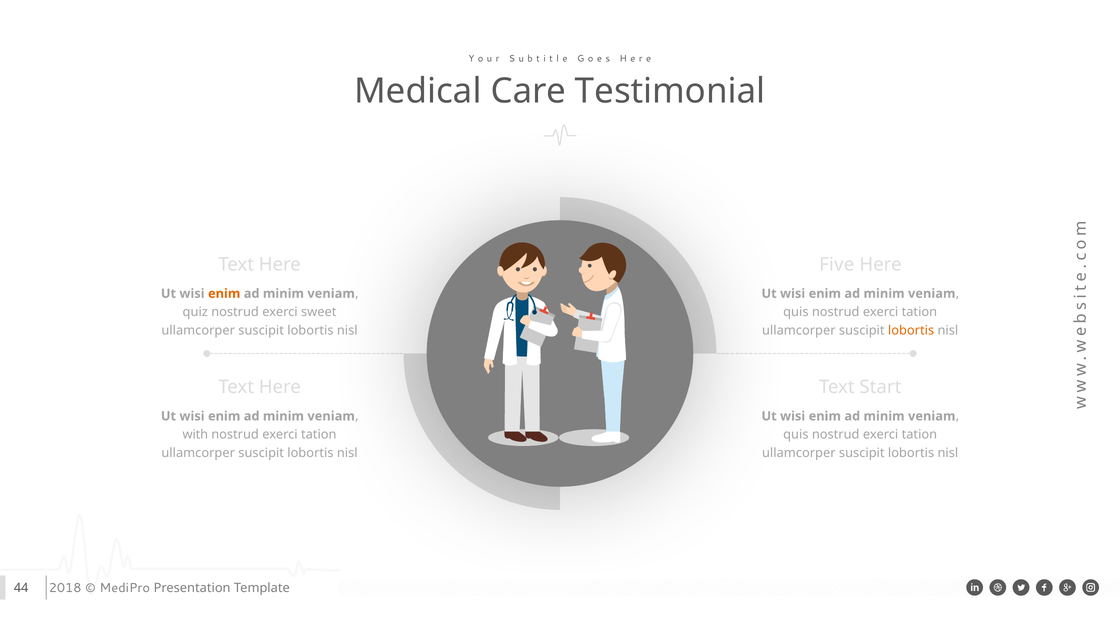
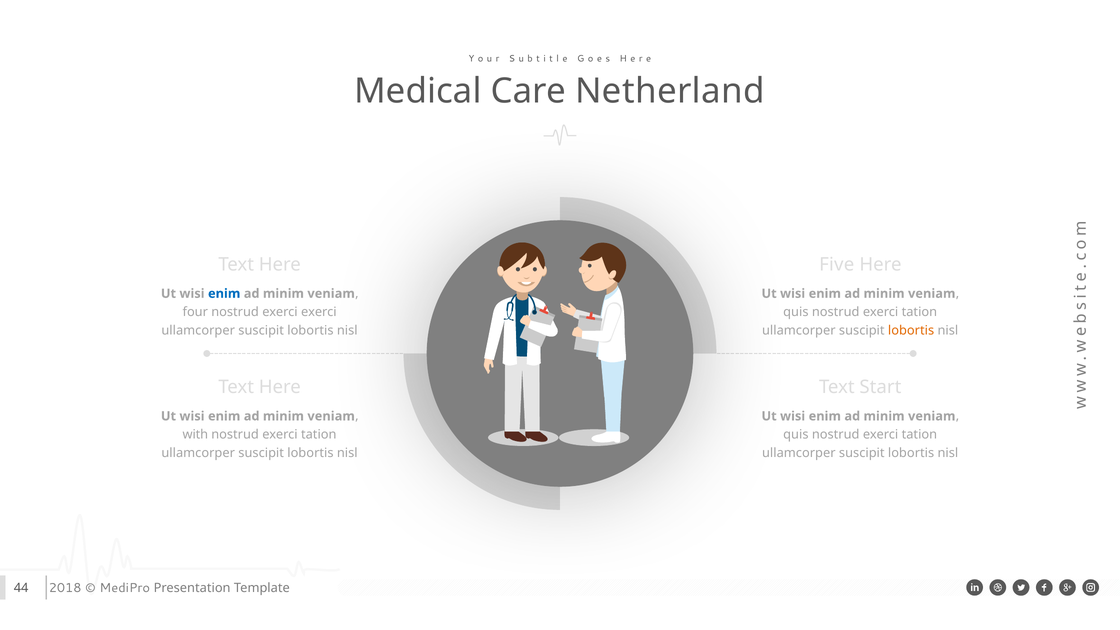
Testimonial: Testimonial -> Netherland (670, 91)
enim colour: orange -> blue (224, 294)
quiz: quiz -> four (195, 312)
exerci sweet: sweet -> exerci (319, 312)
